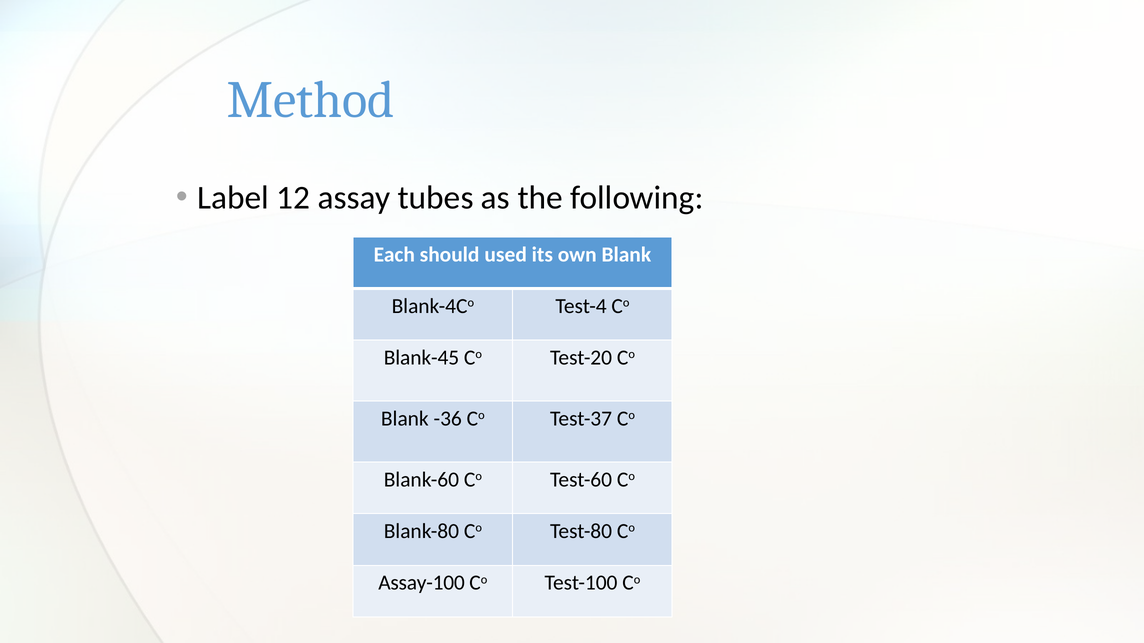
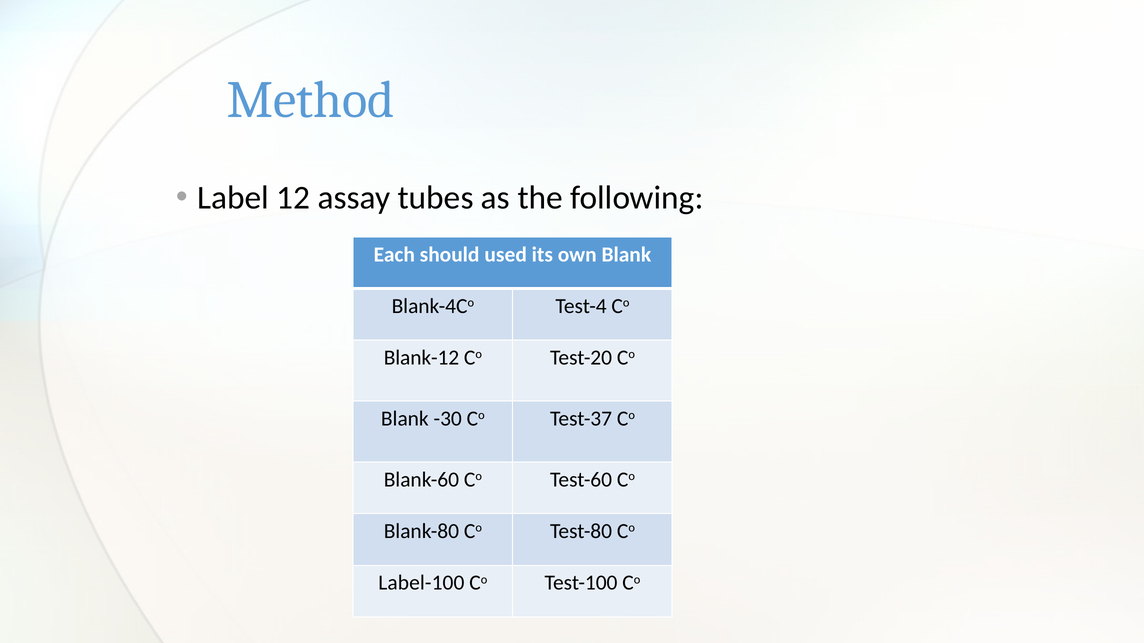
Blank-45: Blank-45 -> Blank-12 (421, 358)
-36: -36 -> -30 (448, 419)
Assay-100: Assay-100 -> Label-100 (421, 583)
